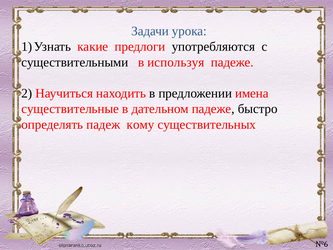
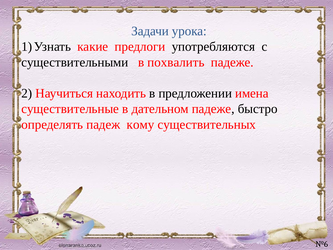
используя: используя -> похвалить (176, 62)
